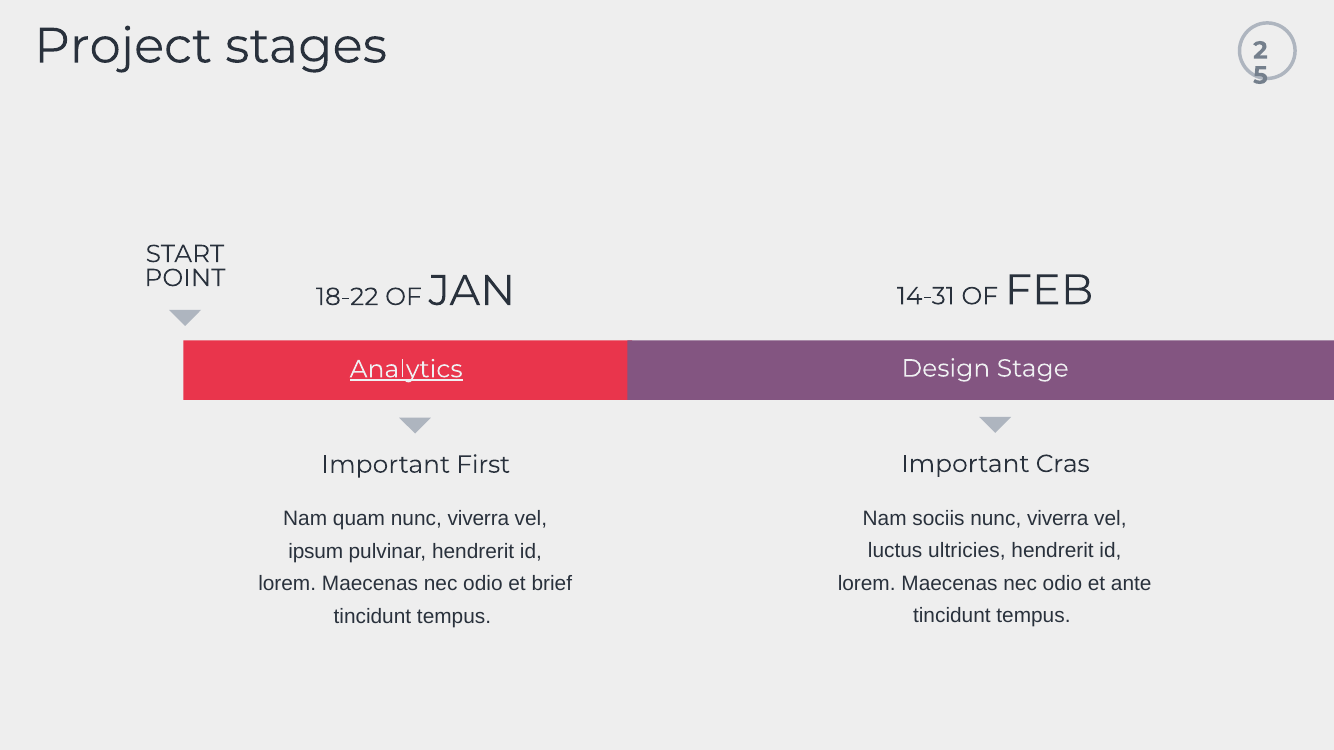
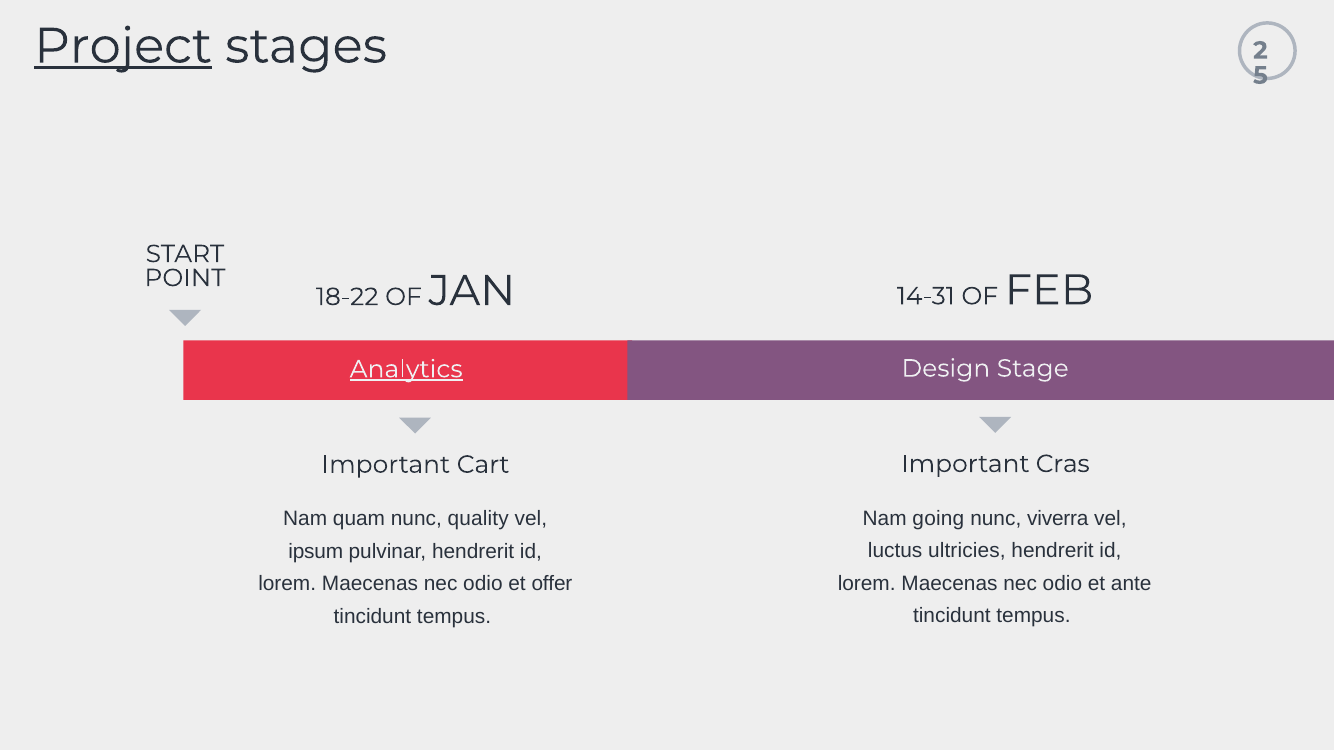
Project underline: none -> present (123, 46)
First: First -> Cart (483, 465)
sociis: sociis -> going (938, 519)
quam nunc viverra: viverra -> quality (478, 519)
brief: brief -> offer (552, 584)
